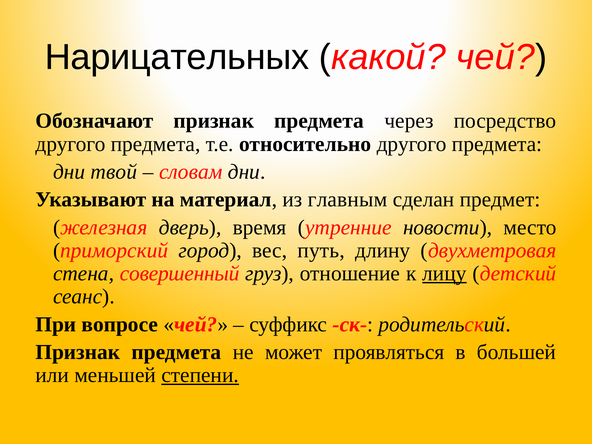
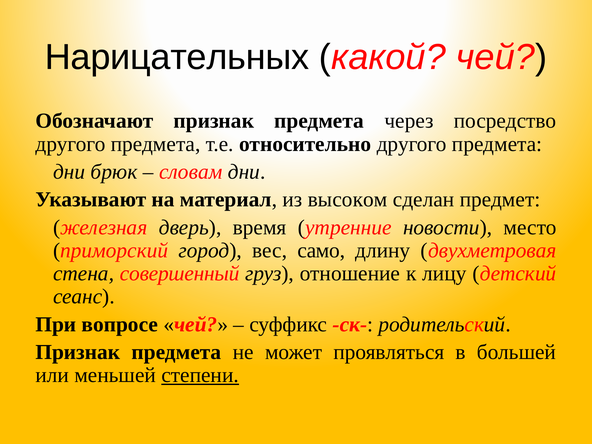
твой: твой -> брюк (114, 172)
главным: главным -> высоком (348, 200)
путь: путь -> само (321, 250)
лицу underline: present -> none (444, 274)
